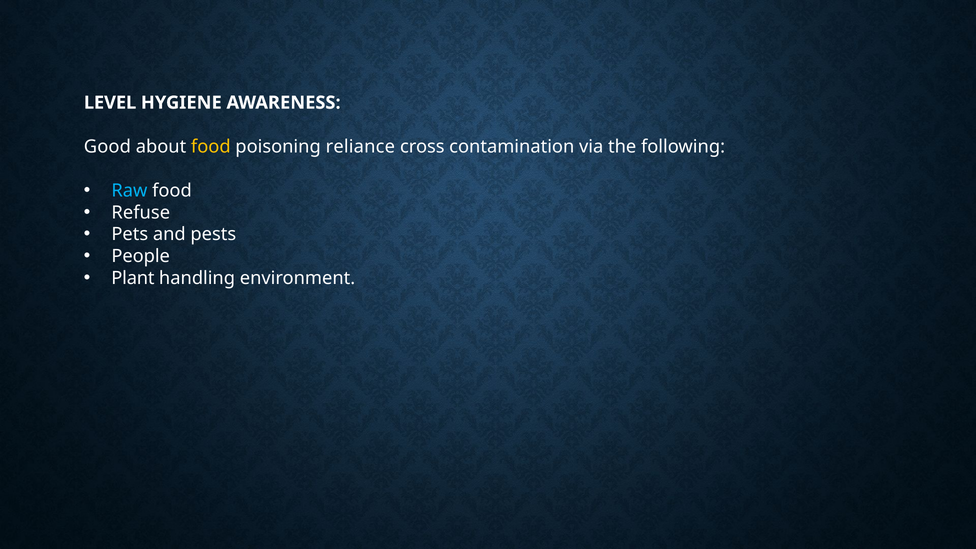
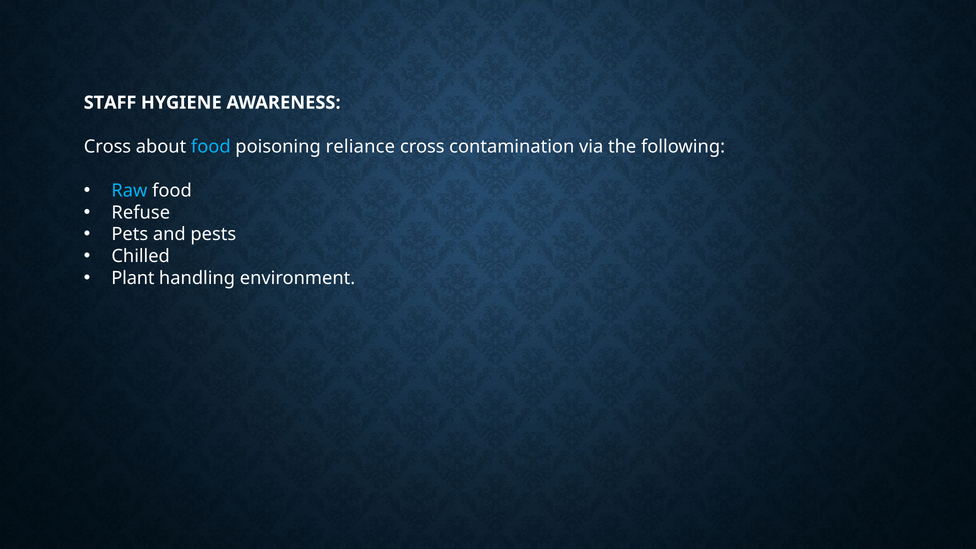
LEVEL: LEVEL -> STAFF (110, 103)
Good: Good -> Cross (107, 147)
food colour: yellow -> light blue (211, 147)
People: People -> Chilled (141, 256)
